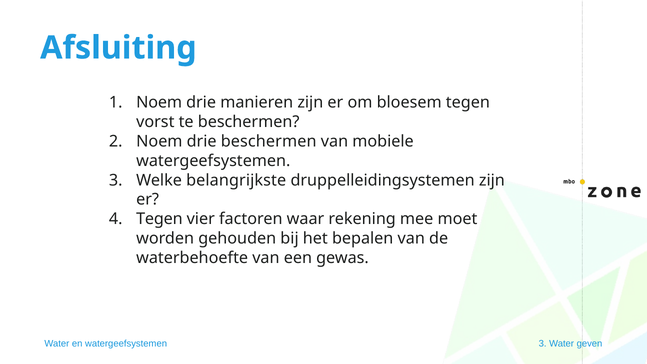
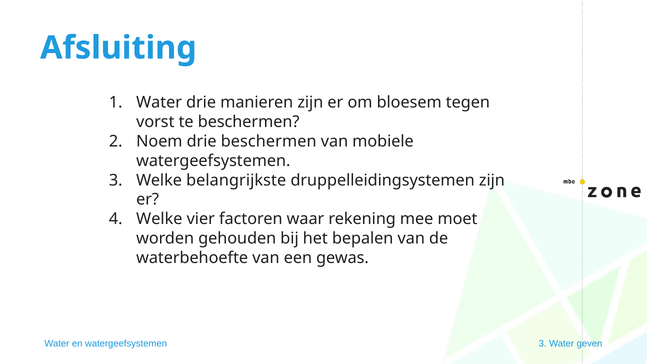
Noem: Noem -> Water (159, 103)
Tegen: Tegen -> Welke (159, 219)
